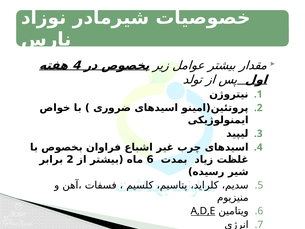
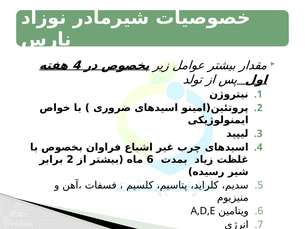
A,D,E underline: present -> none (203, 211)
